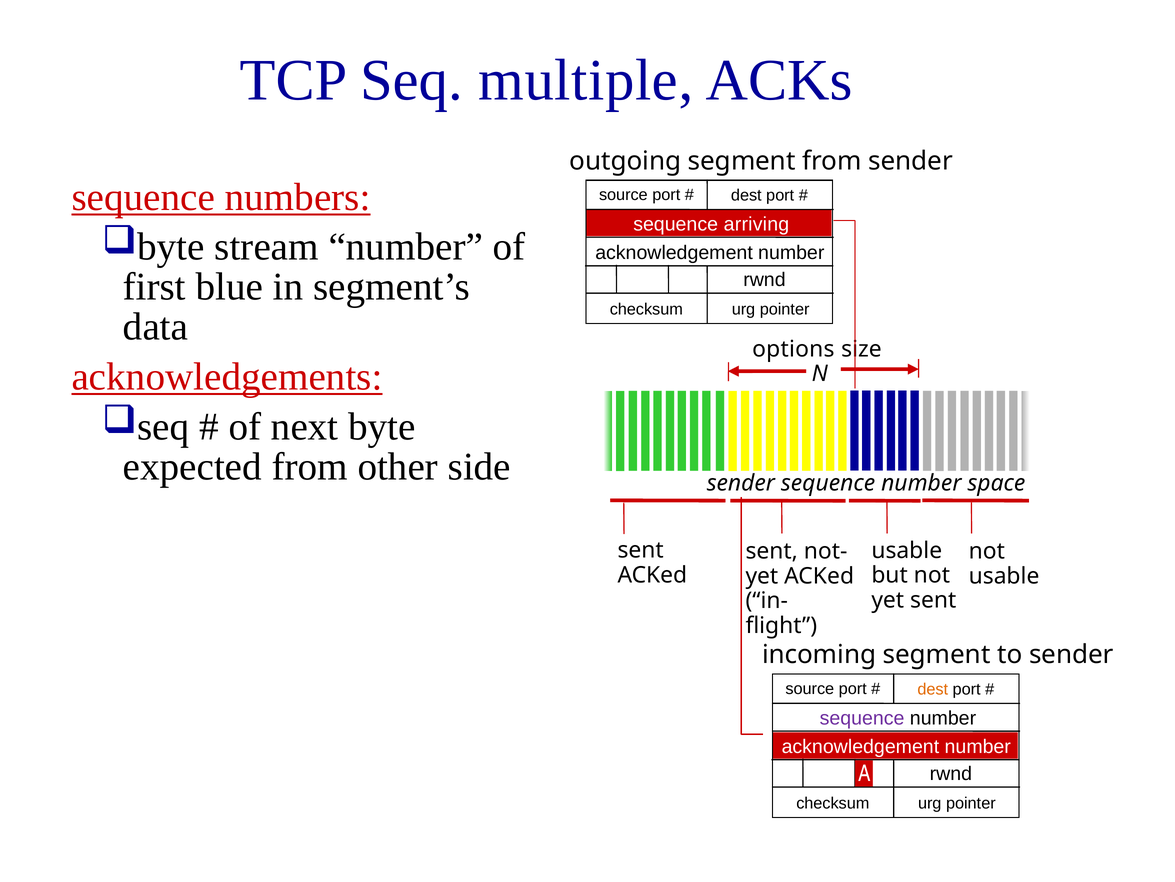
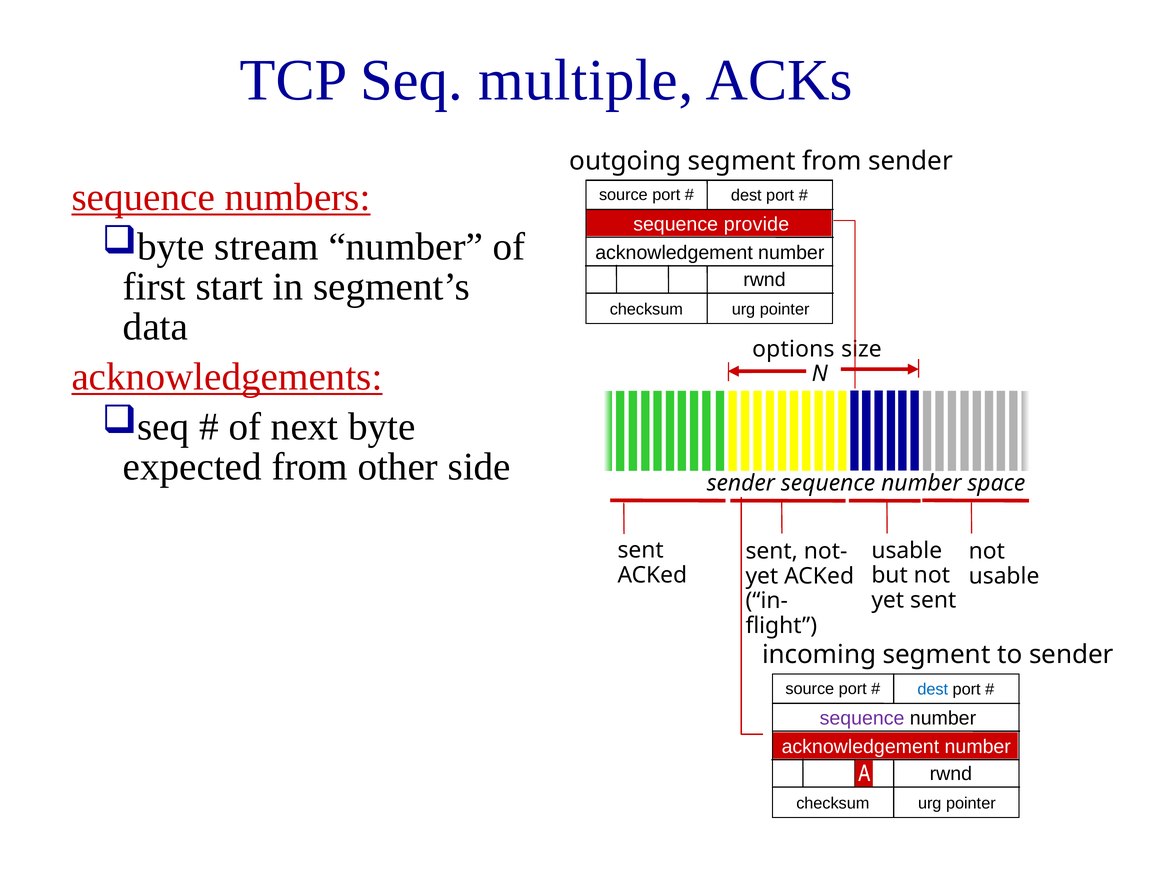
arriving: arriving -> provide (756, 224)
blue: blue -> start (229, 287)
dest colour: orange -> blue (933, 689)
